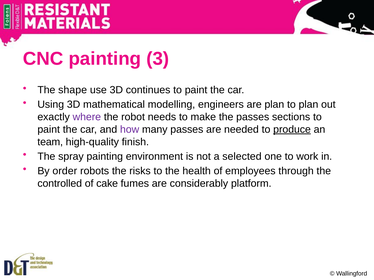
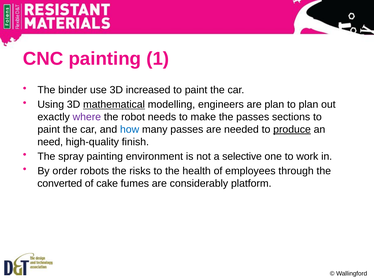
3: 3 -> 1 (158, 59)
shape: shape -> binder (73, 90)
continues: continues -> increased (148, 90)
mathematical underline: none -> present (114, 105)
how colour: purple -> blue (130, 130)
team: team -> need (50, 142)
selected: selected -> selective (242, 157)
controlled: controlled -> converted (60, 184)
